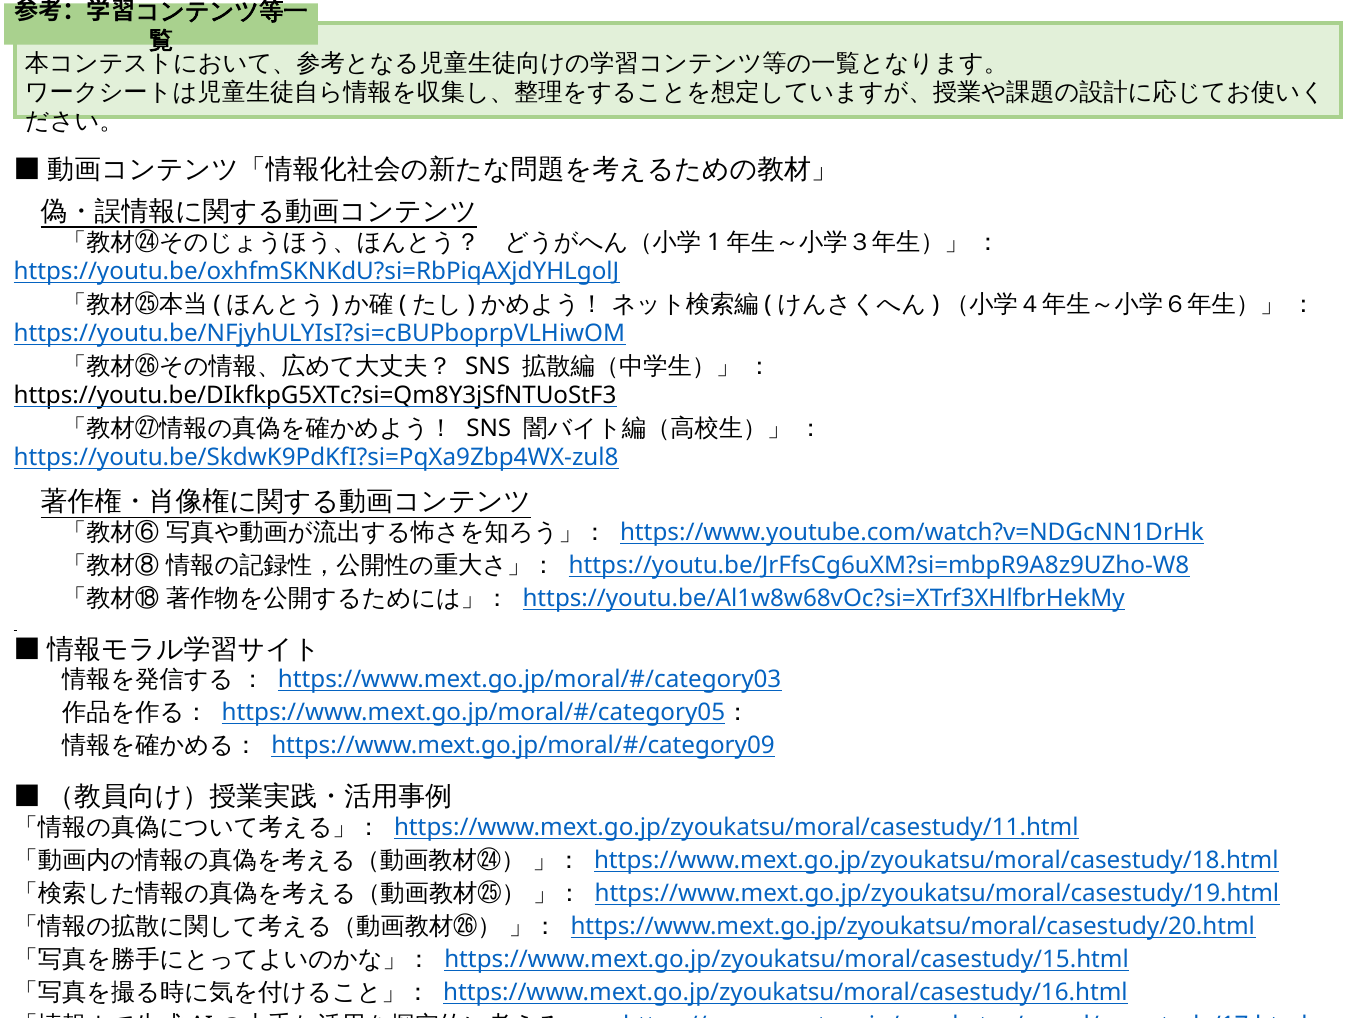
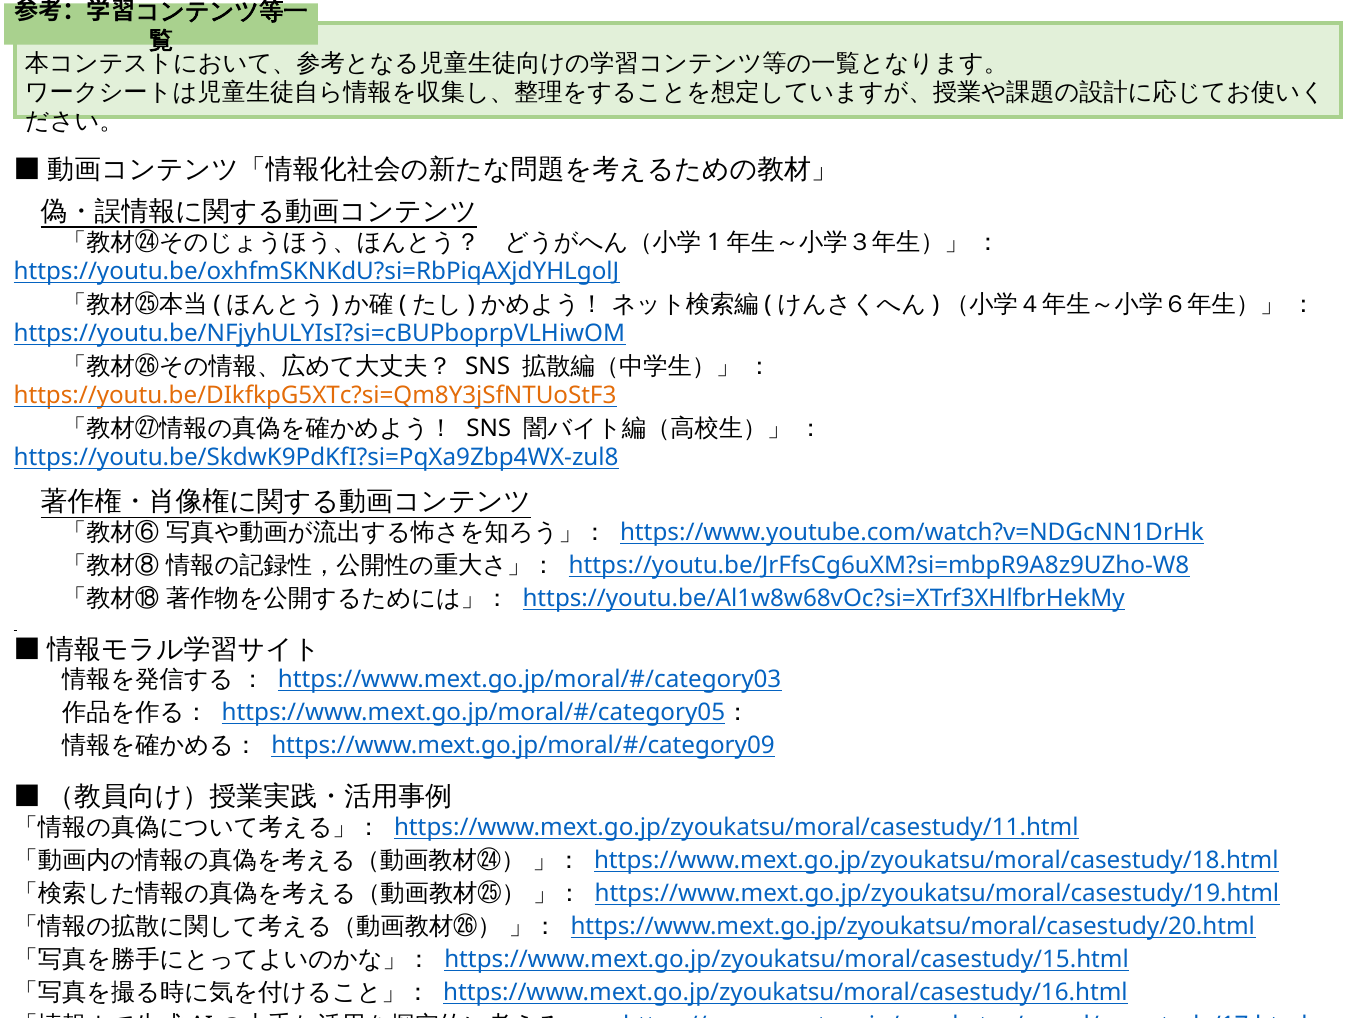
https://youtu.be/DIkfkpG5XTc?si=Qm8Y3jSfNTUoStF3 colour: black -> orange (315, 395)
